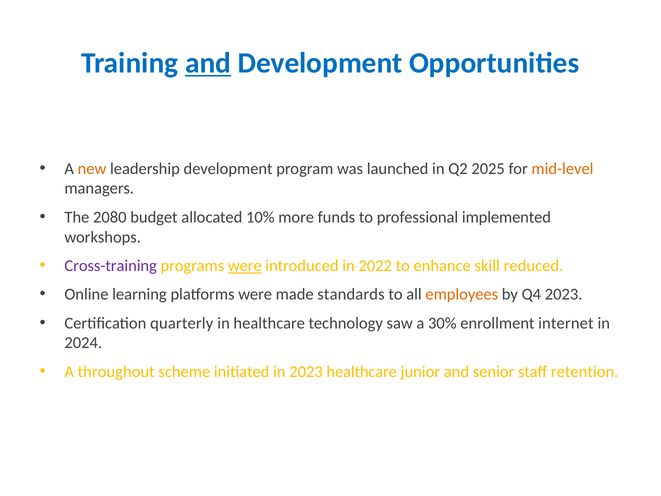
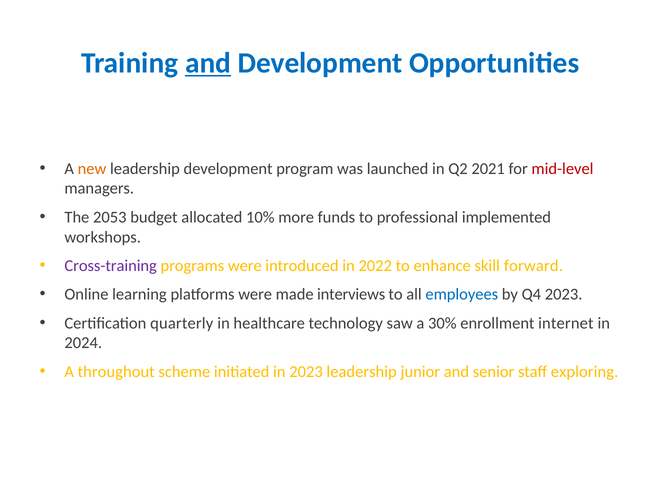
2025: 2025 -> 2021 (488, 169)
mid-level colour: orange -> red (562, 169)
2080: 2080 -> 2053 (110, 217)
were underline: present -> none (245, 266)
reduced: reduced -> forward (533, 266)
standards: standards -> interviews (351, 294)
employees colour: orange -> blue (462, 294)
2023 healthcare: healthcare -> leadership (362, 371)
retention: retention -> exploring (585, 371)
